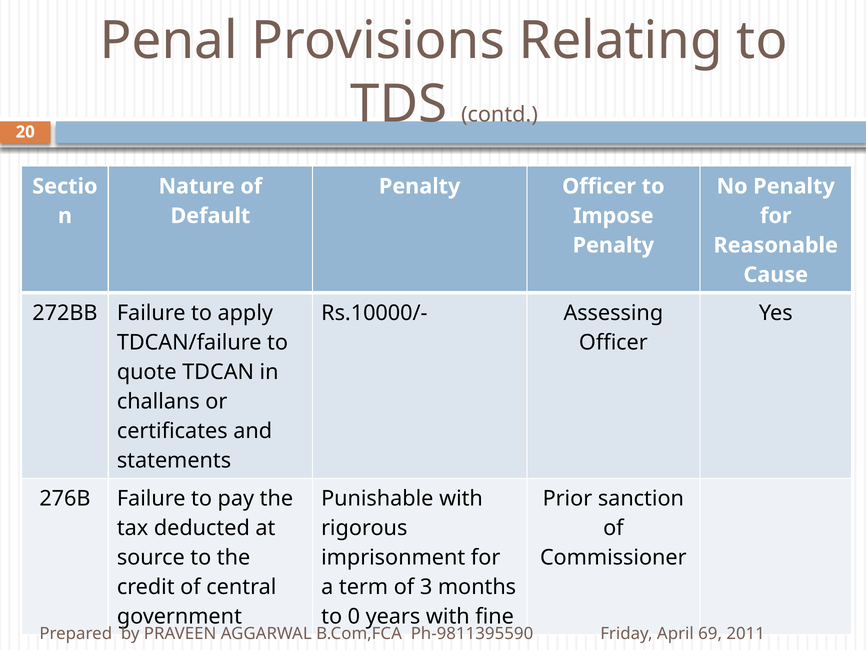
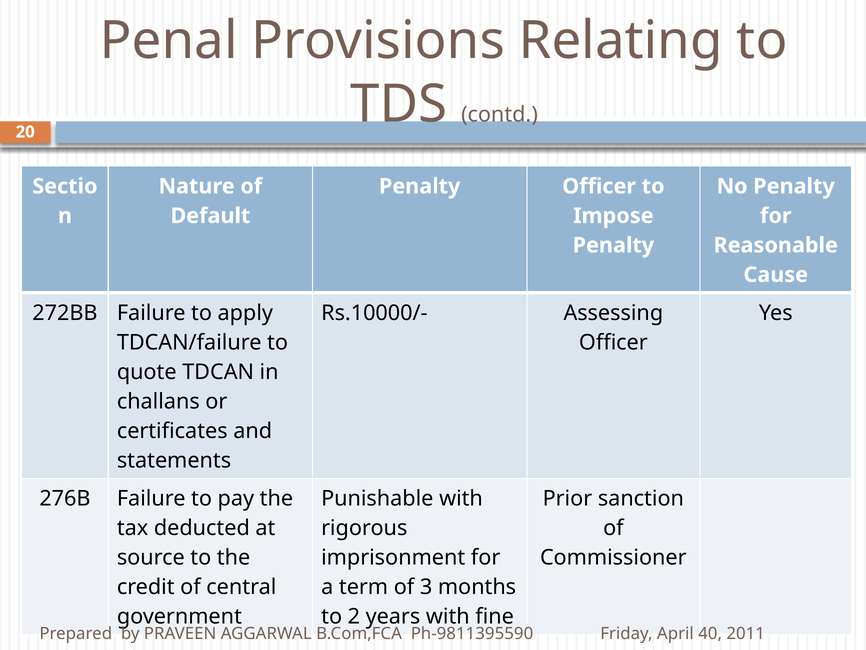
0: 0 -> 2 (354, 616)
69: 69 -> 40 (710, 633)
